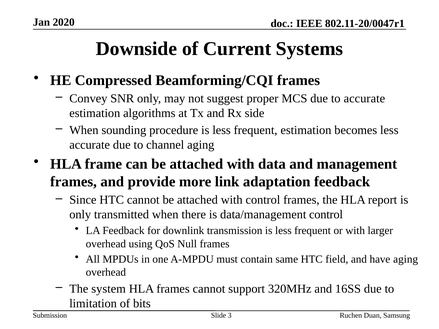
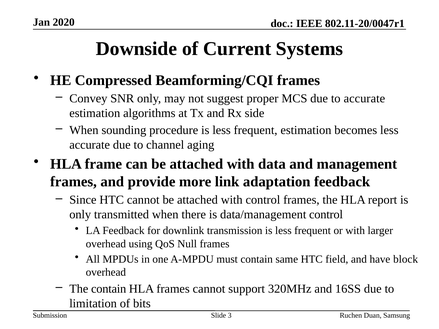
have aging: aging -> block (406, 259)
The system: system -> contain (109, 289)
